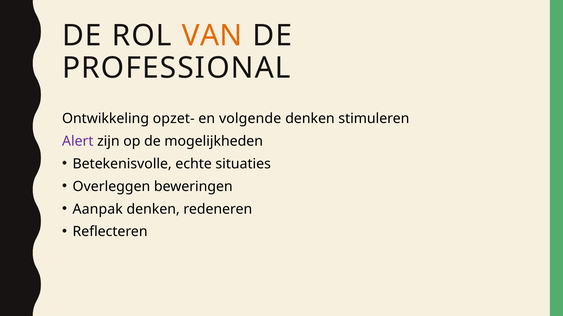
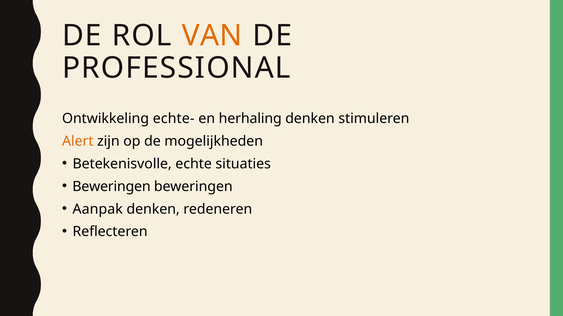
opzet-: opzet- -> echte- (174, 119)
volgende: volgende -> herhaling (250, 119)
Alert colour: purple -> orange (78, 141)
Overleggen: Overleggen -> Beweringen (112, 187)
